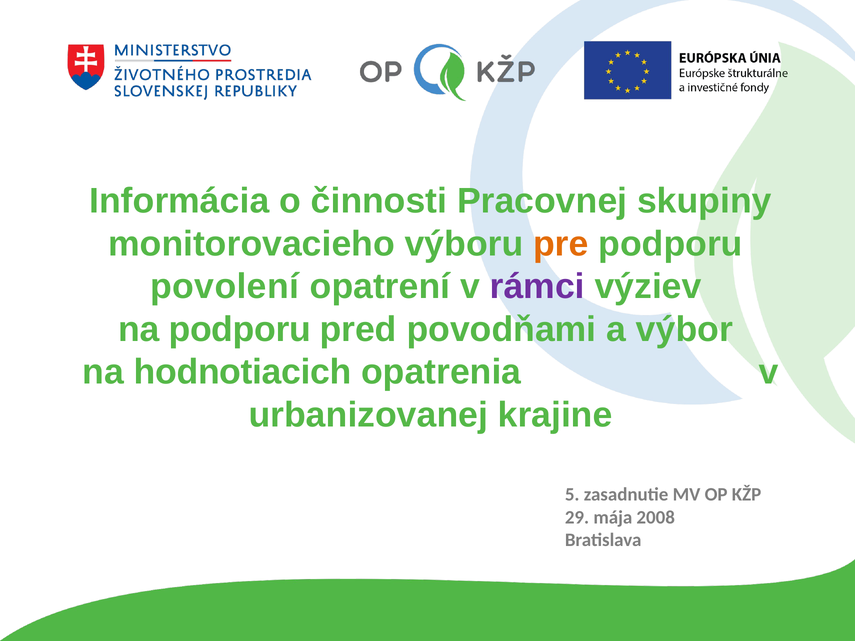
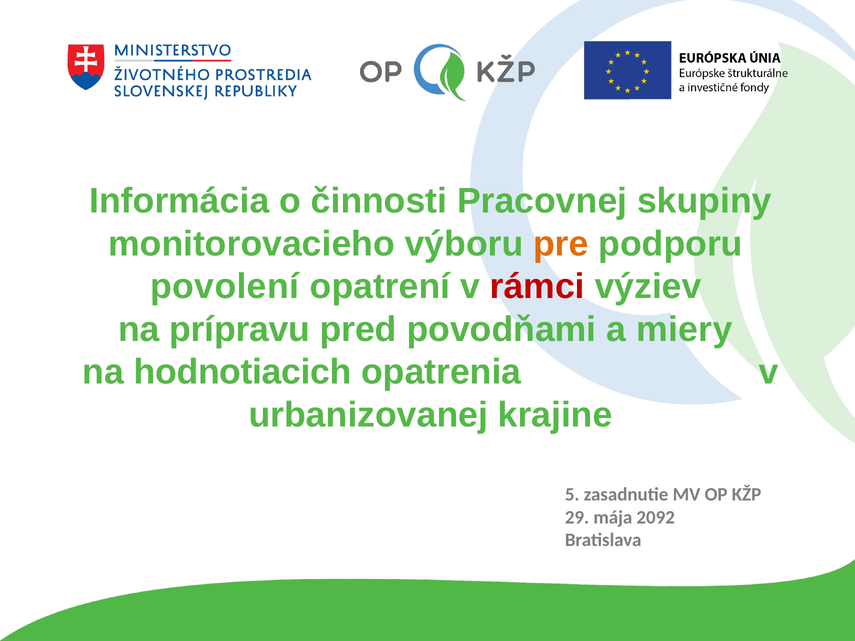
rámci colour: purple -> red (537, 287)
na podporu: podporu -> prípravu (240, 329)
výbor: výbor -> miery (684, 329)
2008: 2008 -> 2092 (656, 517)
